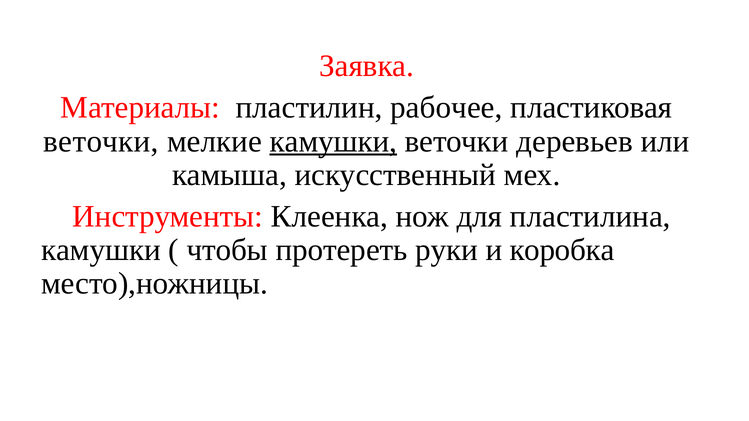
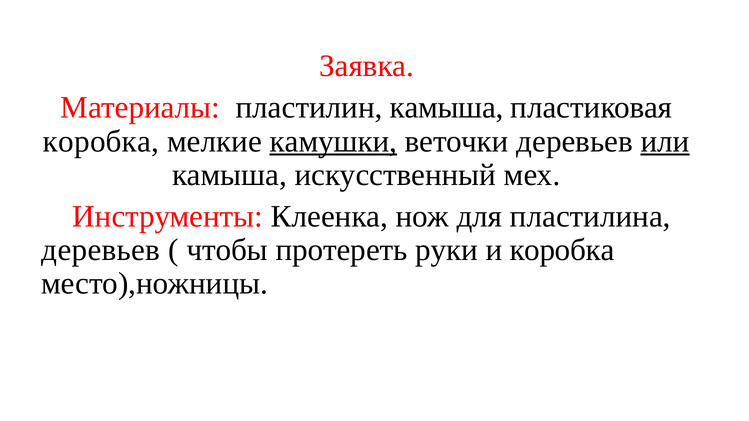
пластилин рабочее: рабочее -> камыша (447, 108)
веточки: веточки -> коробка (101, 141)
или underline: none -> present (665, 141)
камушки: камушки -> деревьев (101, 250)
